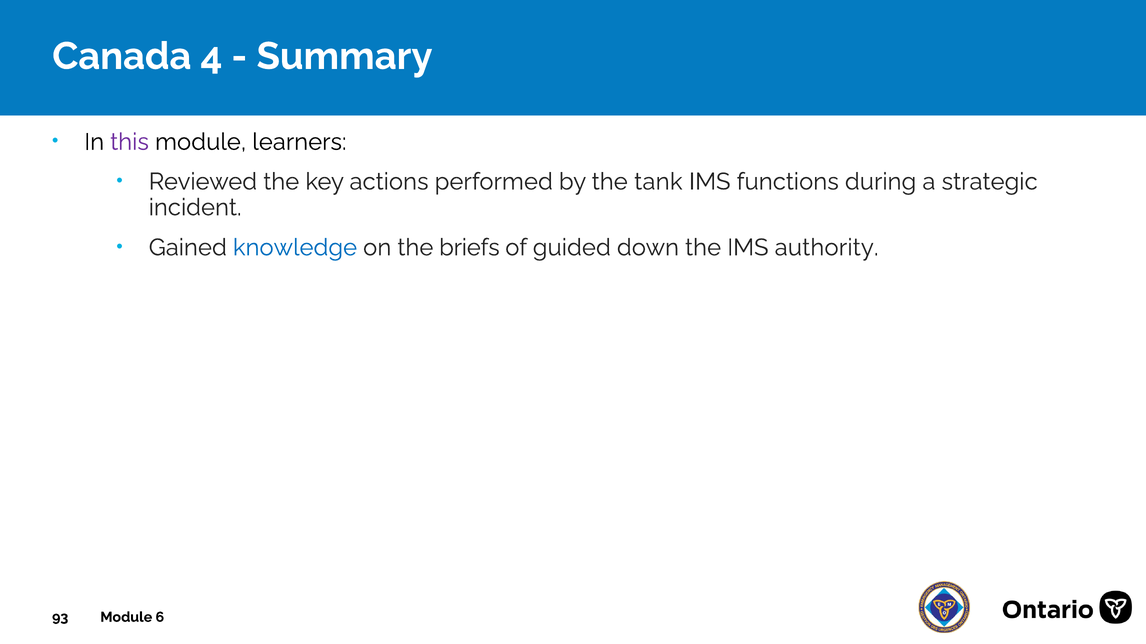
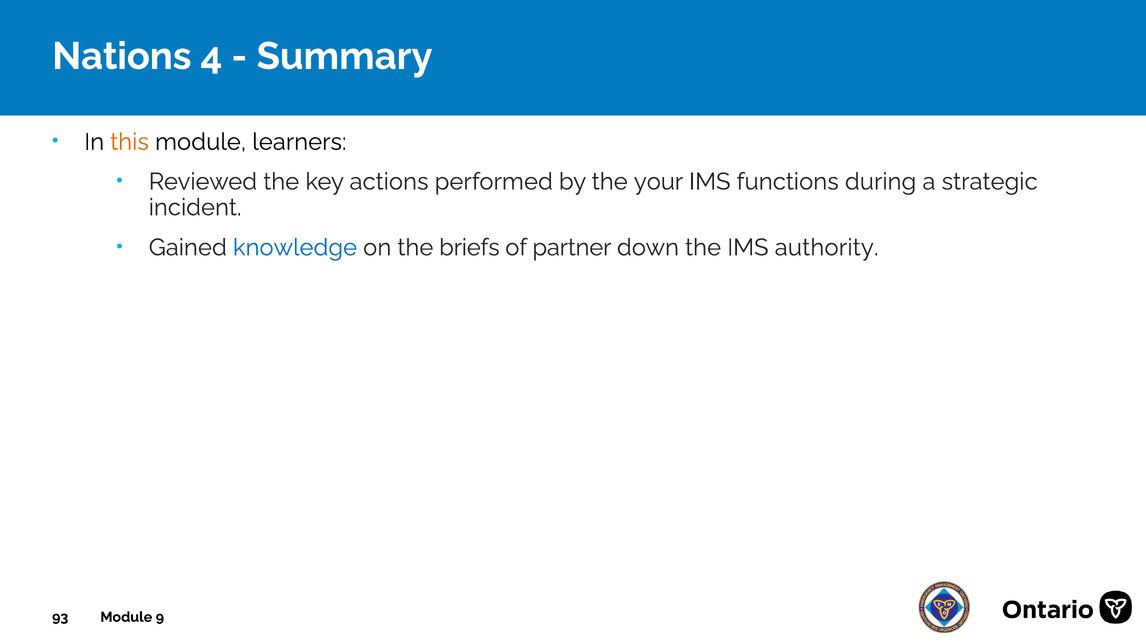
Canada: Canada -> Nations (122, 56)
this colour: purple -> orange (130, 142)
tank: tank -> your (659, 182)
guided: guided -> partner (572, 248)
6: 6 -> 9 (160, 618)
